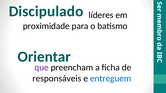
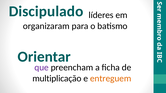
proximidade: proximidade -> organizaram (46, 26)
responsáveis: responsáveis -> multiplicação (57, 79)
entreguem colour: blue -> orange (111, 79)
